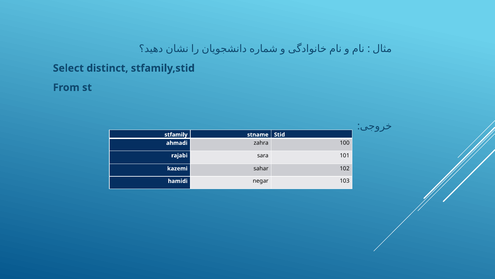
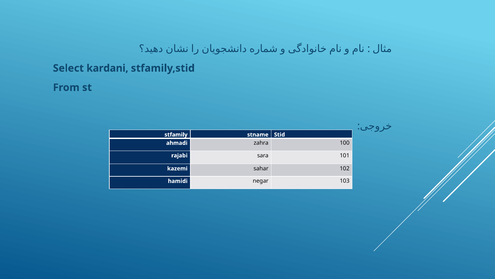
distinct: distinct -> kardani (107, 68)
